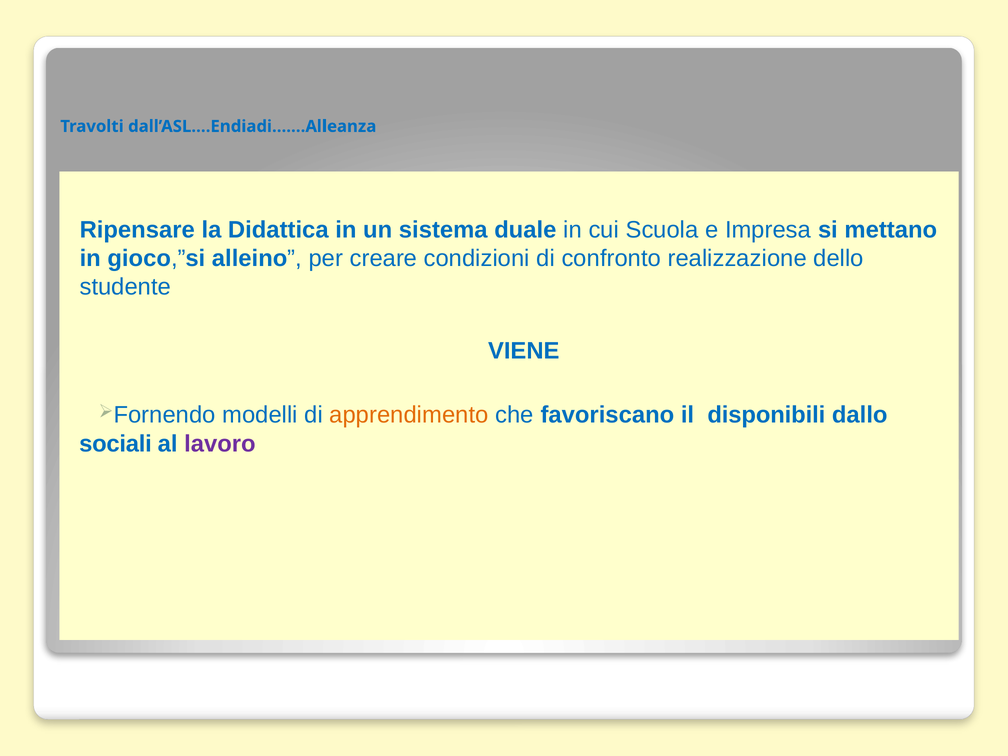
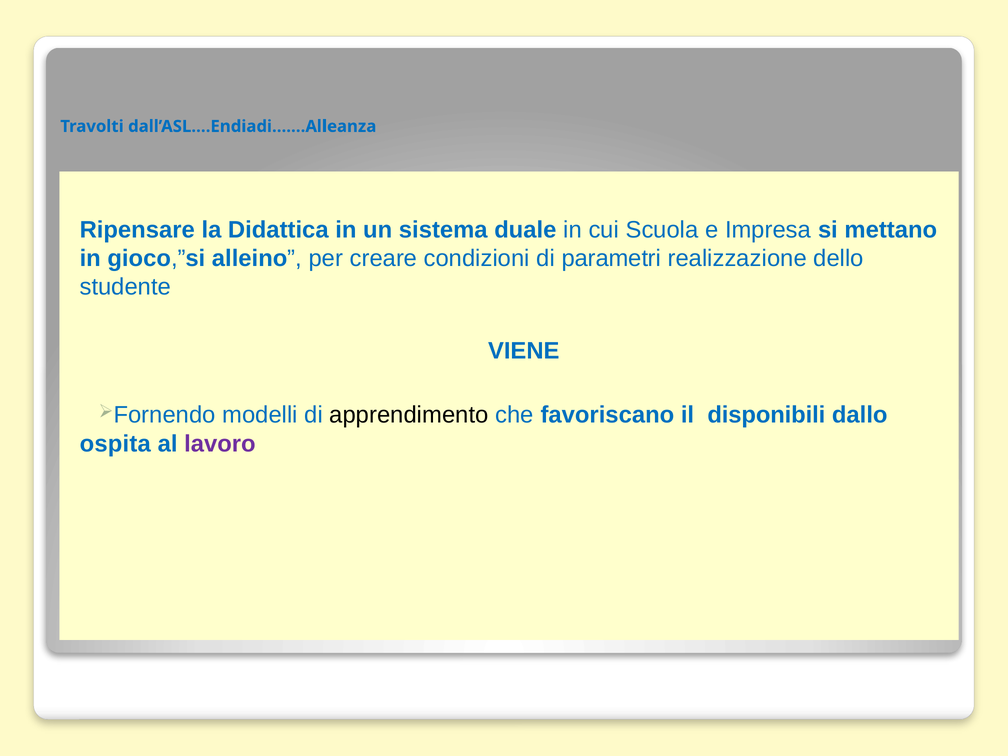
confronto: confronto -> parametri (611, 258)
apprendimento colour: orange -> black (409, 415)
sociali: sociali -> ospita (115, 444)
